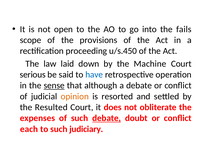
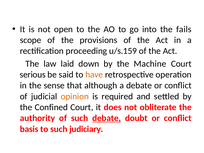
u/s.450: u/s.450 -> u/s.159 (123, 51)
have colour: blue -> orange (94, 75)
sense underline: present -> none (54, 85)
resorted: resorted -> required (117, 96)
Resulted: Resulted -> Confined (51, 107)
expenses: expenses -> authority (37, 118)
each: each -> basis (29, 129)
